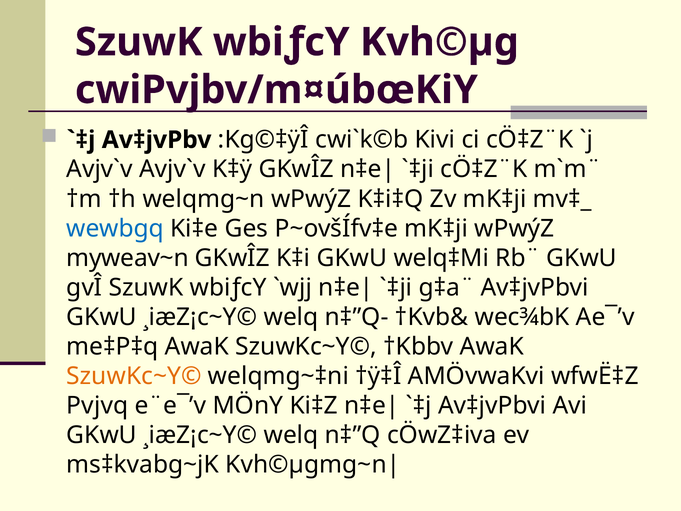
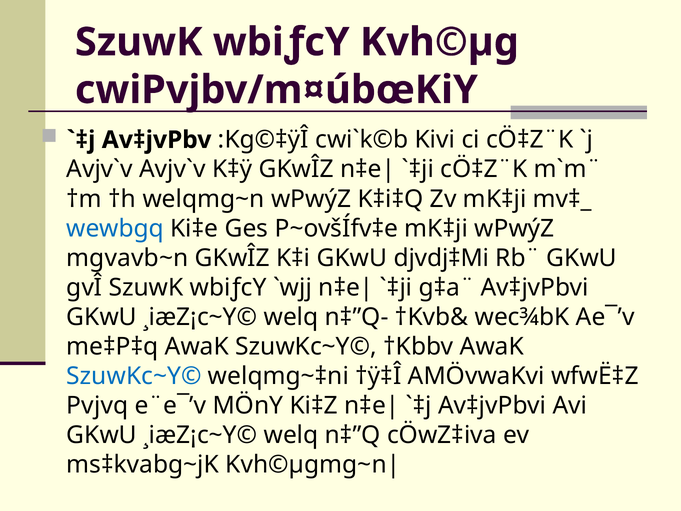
myweav~n: myweav~n -> mgvavb~n (127, 258)
welq‡Mi: welq‡Mi -> djvdj‡Mi (441, 258)
SzuwKc~Y© colour: orange -> blue (134, 376)
